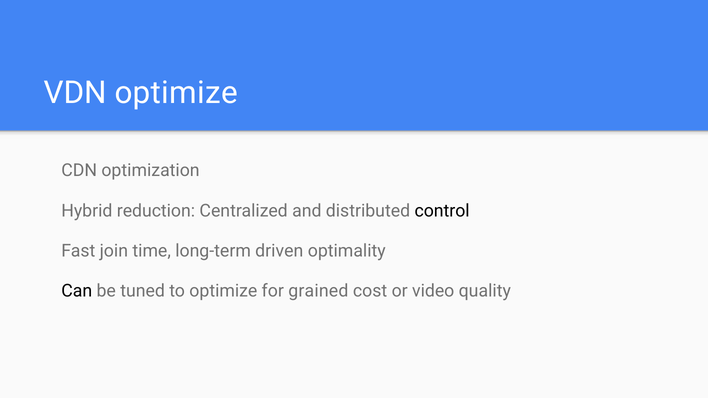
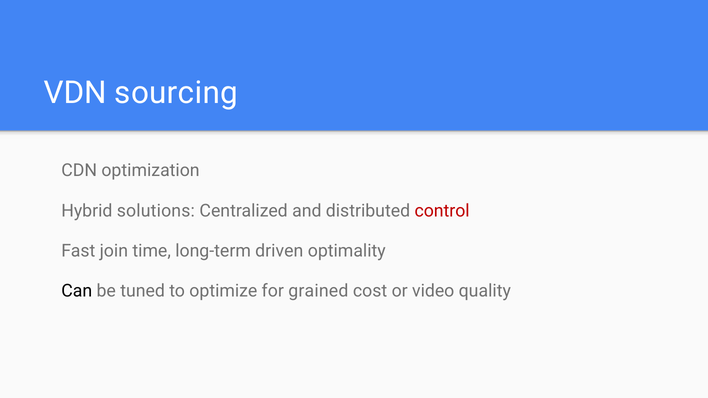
VDN optimize: optimize -> sourcing (176, 93)
reduction: reduction -> solutions (156, 211)
control colour: black -> red (442, 211)
